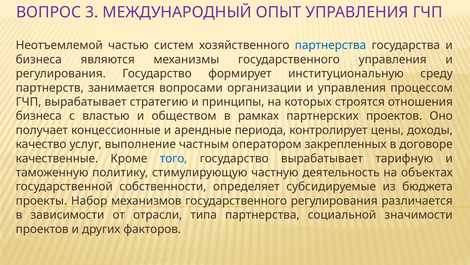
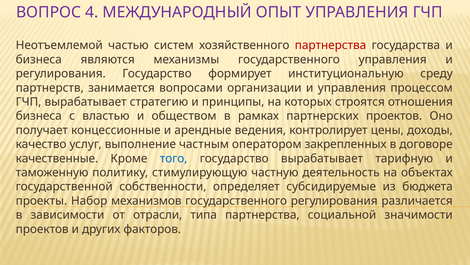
3: 3 -> 4 (92, 12)
партнерства colour: blue -> red (331, 45)
периода: периода -> ведения (260, 130)
